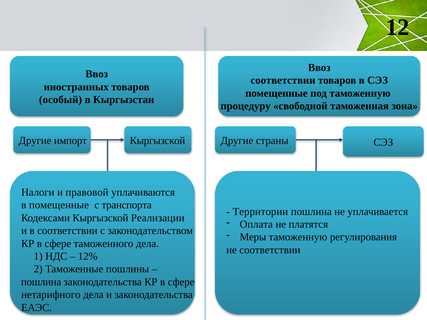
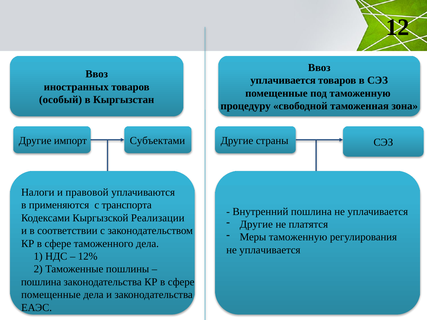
соответствии: соответствии -> уплачивается (283, 80)
Кыргызской: Кыргызской -> Субъектами (157, 141)
в помещенные: помещенные -> применяются (59, 205)
Территории: Территории -> Внутренний (260, 212)
Оплата: Оплата -> Другие (256, 224)
соответствии: соответствии -> уплачивается (270, 250)
нетарифного: нетарифного -> помещенные (51, 295)
